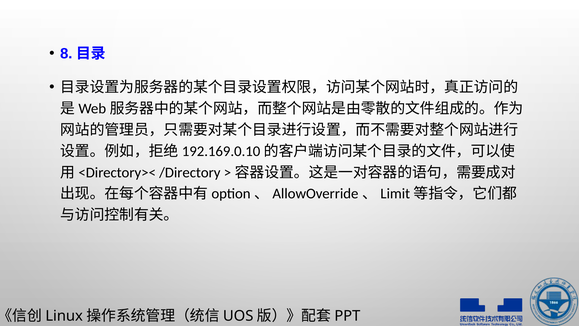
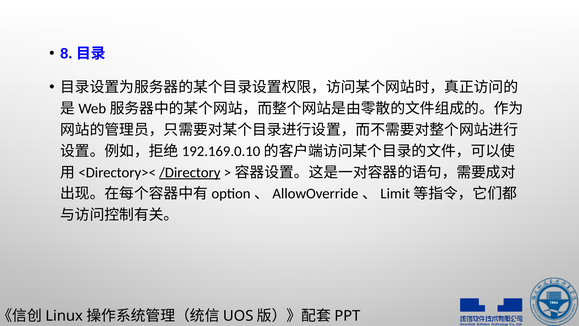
/Directory underline: none -> present (190, 172)
